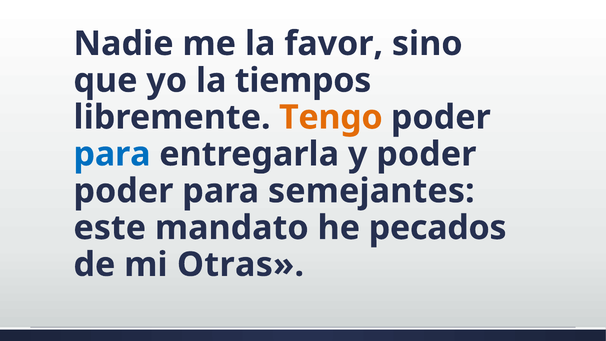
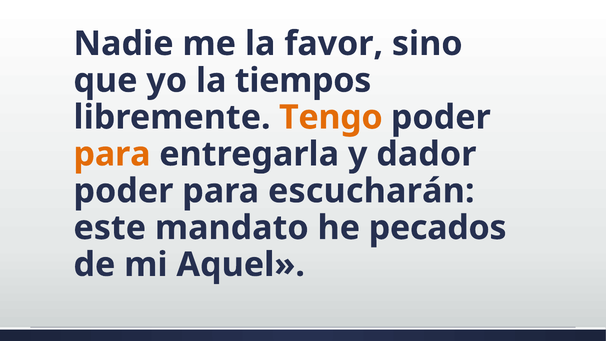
para colour: blue -> orange (112, 154)
y poder: poder -> dador (426, 154)
semejantes: semejantes -> escucharán (371, 191)
Otras: Otras -> Aquel (241, 265)
